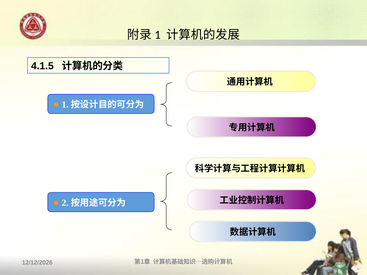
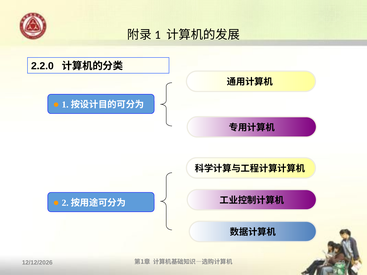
4.1.5: 4.1.5 -> 2.2.0 (42, 66)
